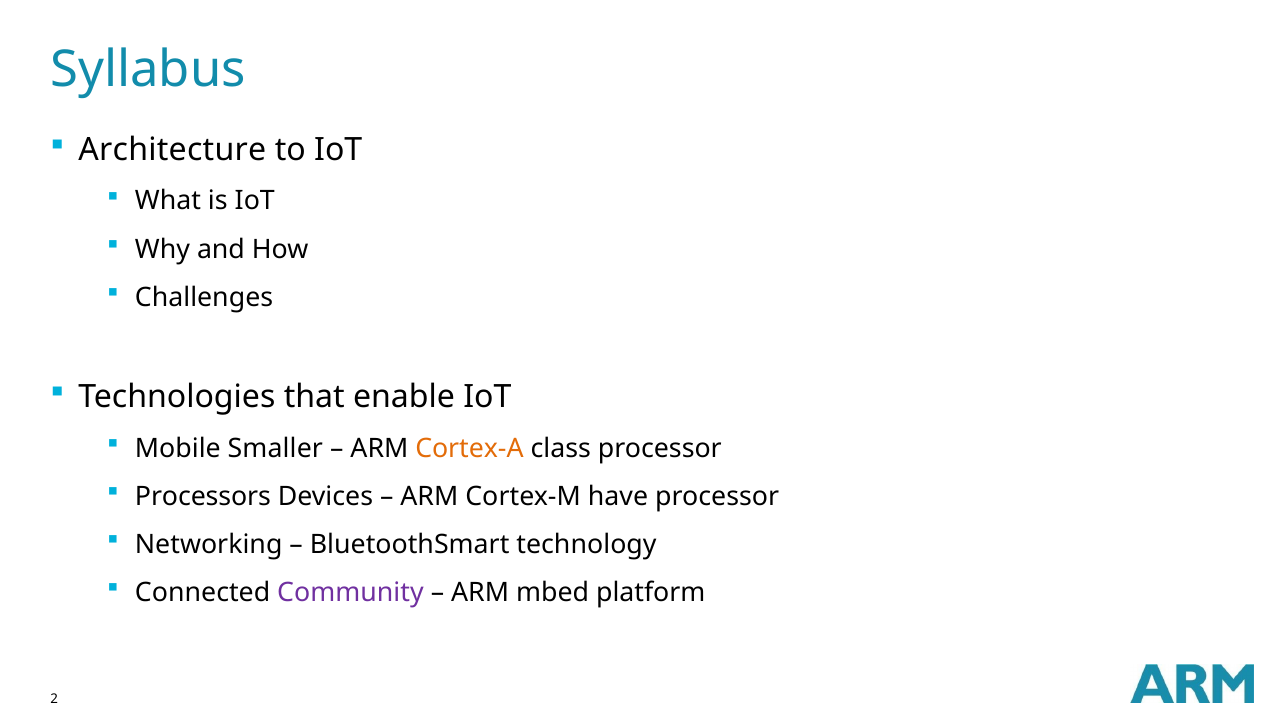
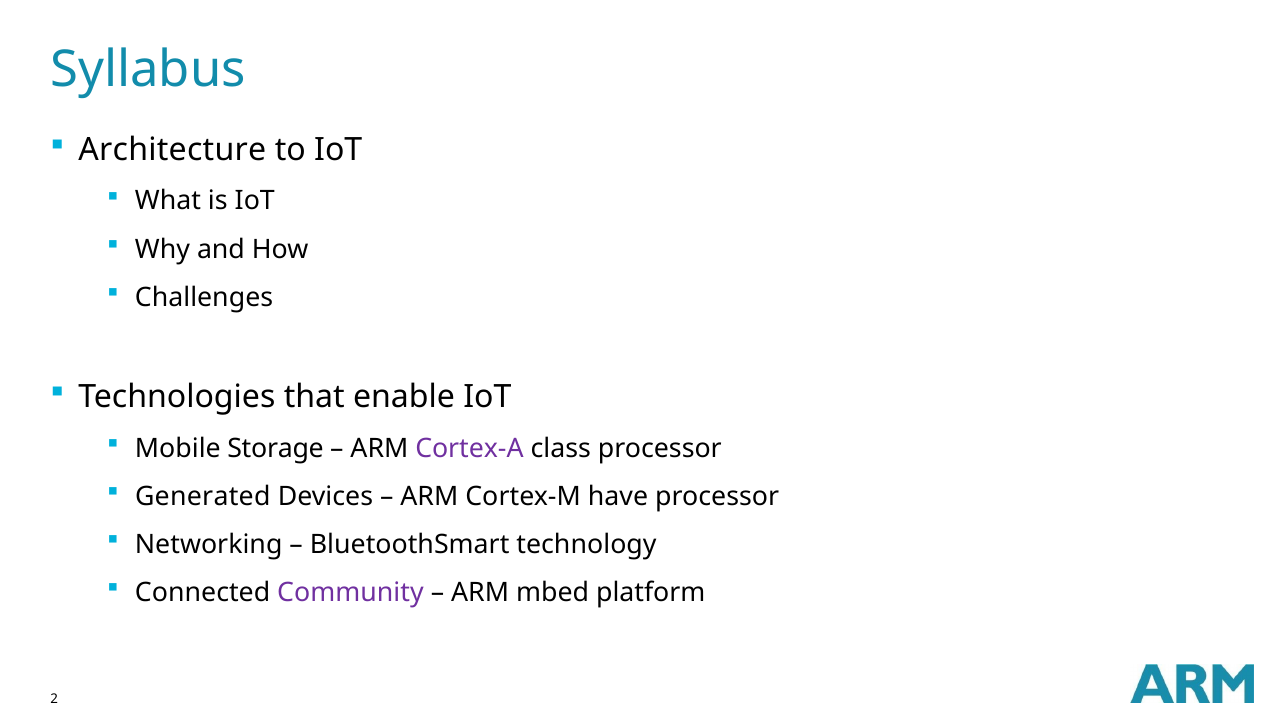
Smaller: Smaller -> Storage (276, 448)
Cortex-A colour: orange -> purple (469, 448)
Processors: Processors -> Generated (203, 496)
